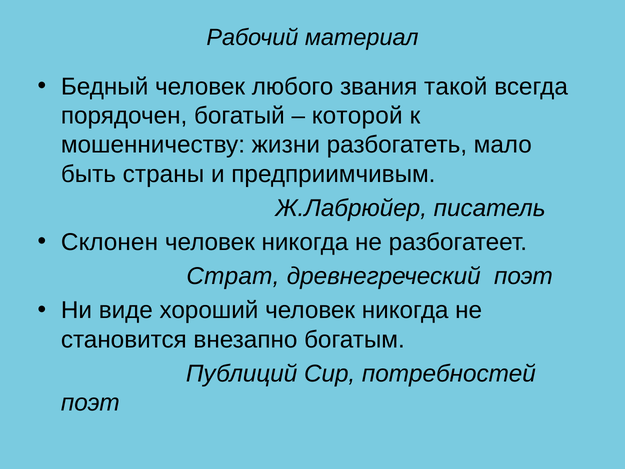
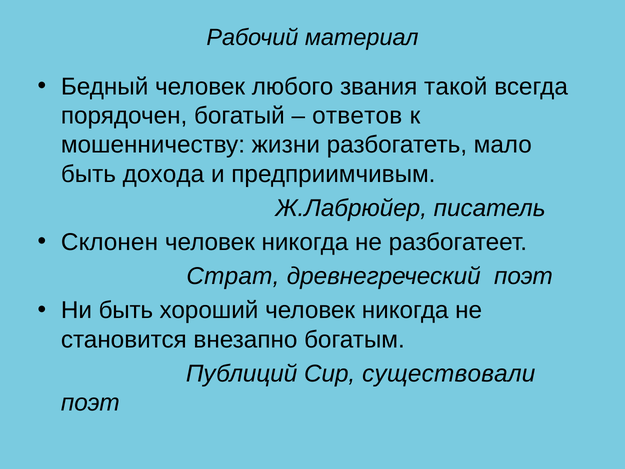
которой: которой -> ответов (357, 116)
страны: страны -> дохода (163, 174)
Ни виде: виде -> быть (126, 310)
потребностей: потребностей -> существовали (449, 373)
